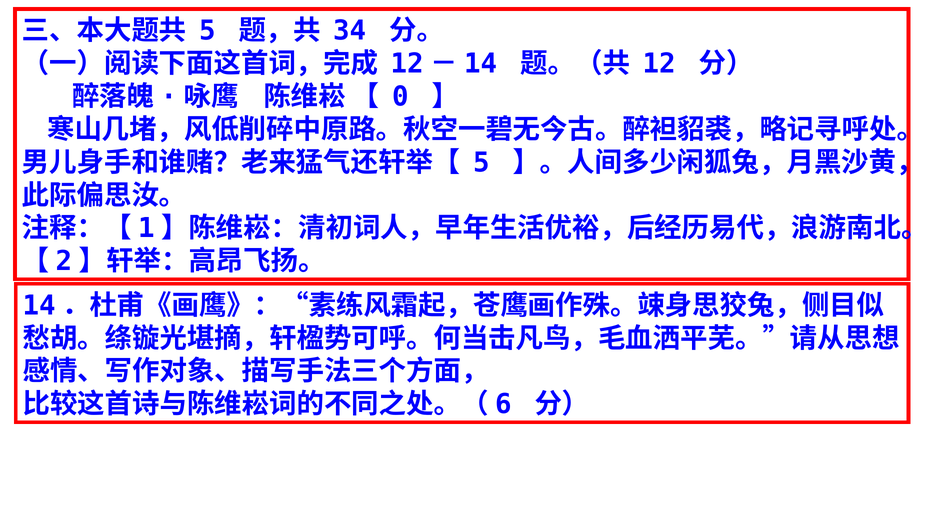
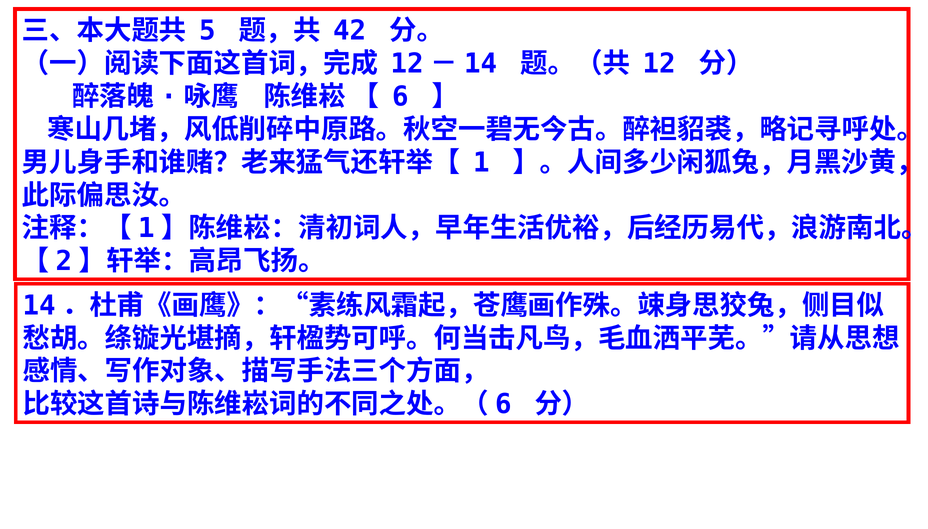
34: 34 -> 42 (350, 31)
0: 0 -> 6 (400, 97)
5: 5 -> 1 (481, 163)
